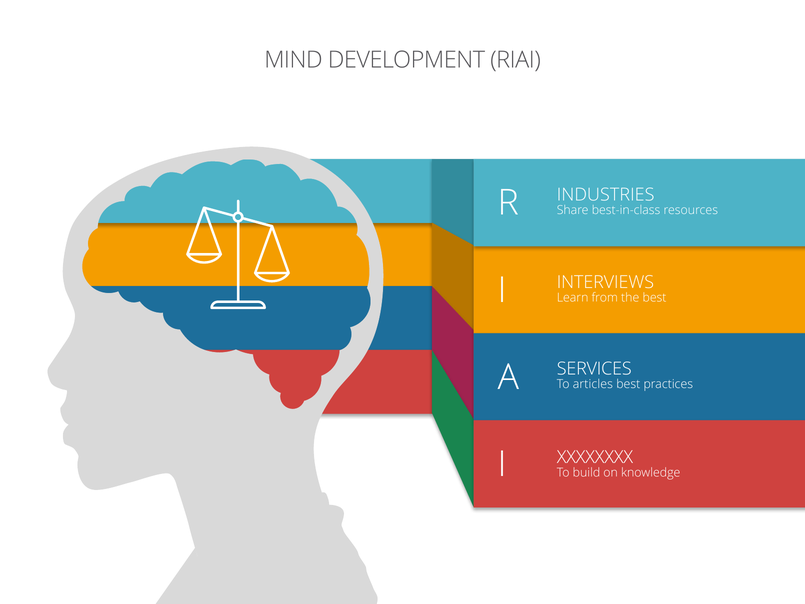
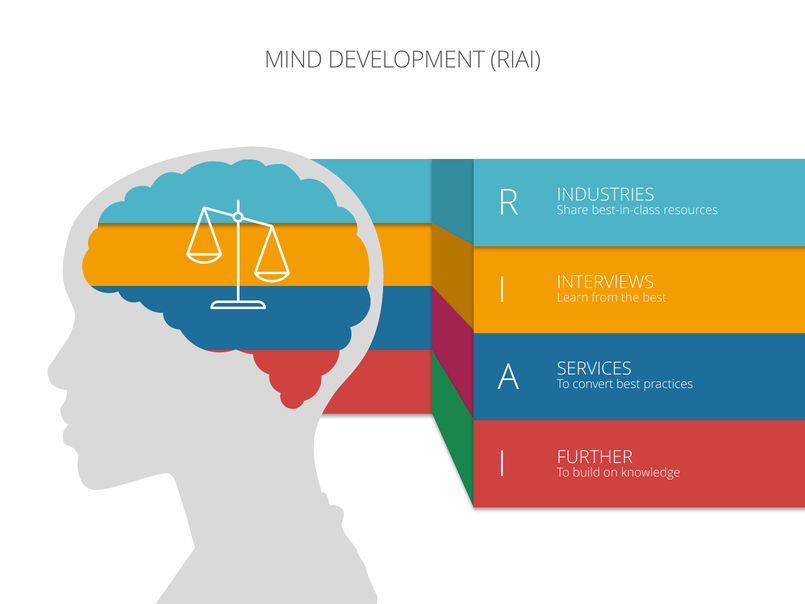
articles: articles -> convert (593, 384)
XXXXXXXX: XXXXXXXX -> FURTHER (595, 457)
